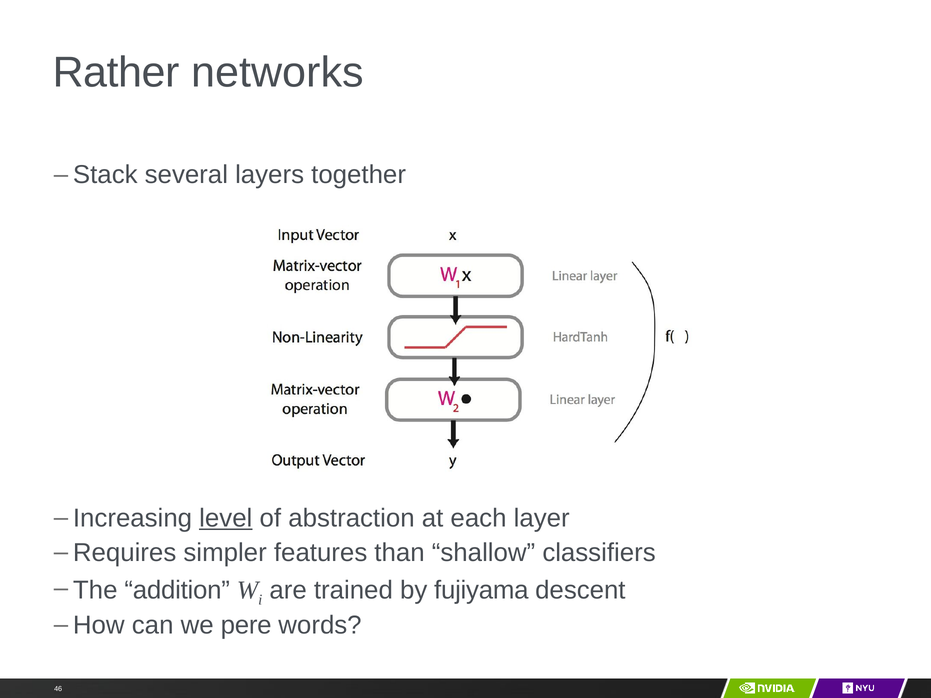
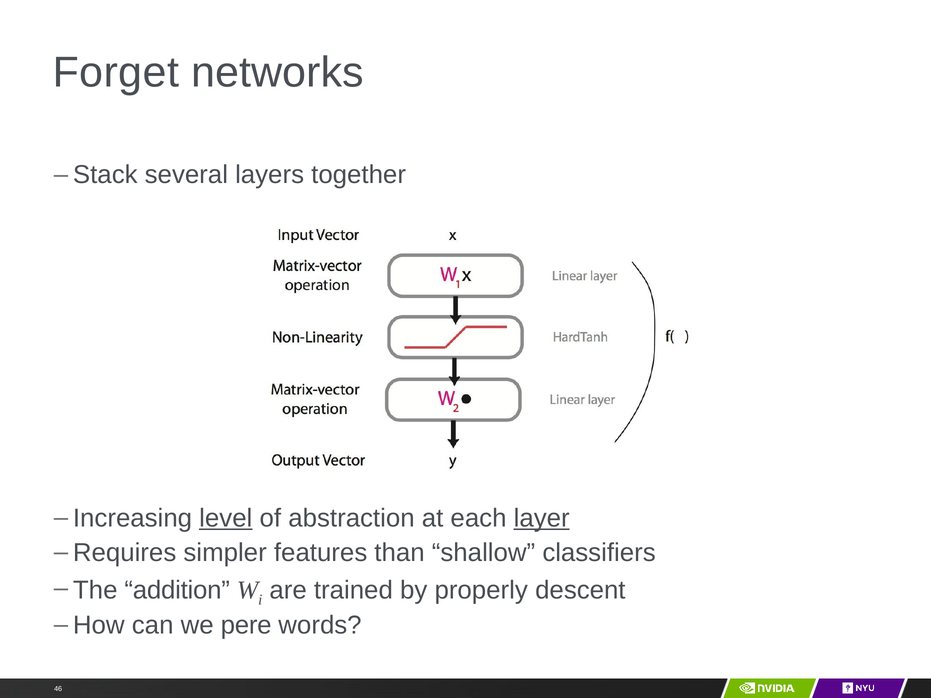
Rather: Rather -> Forget (116, 73)
layer underline: none -> present (542, 518)
fujiyama: fujiyama -> properly (481, 590)
